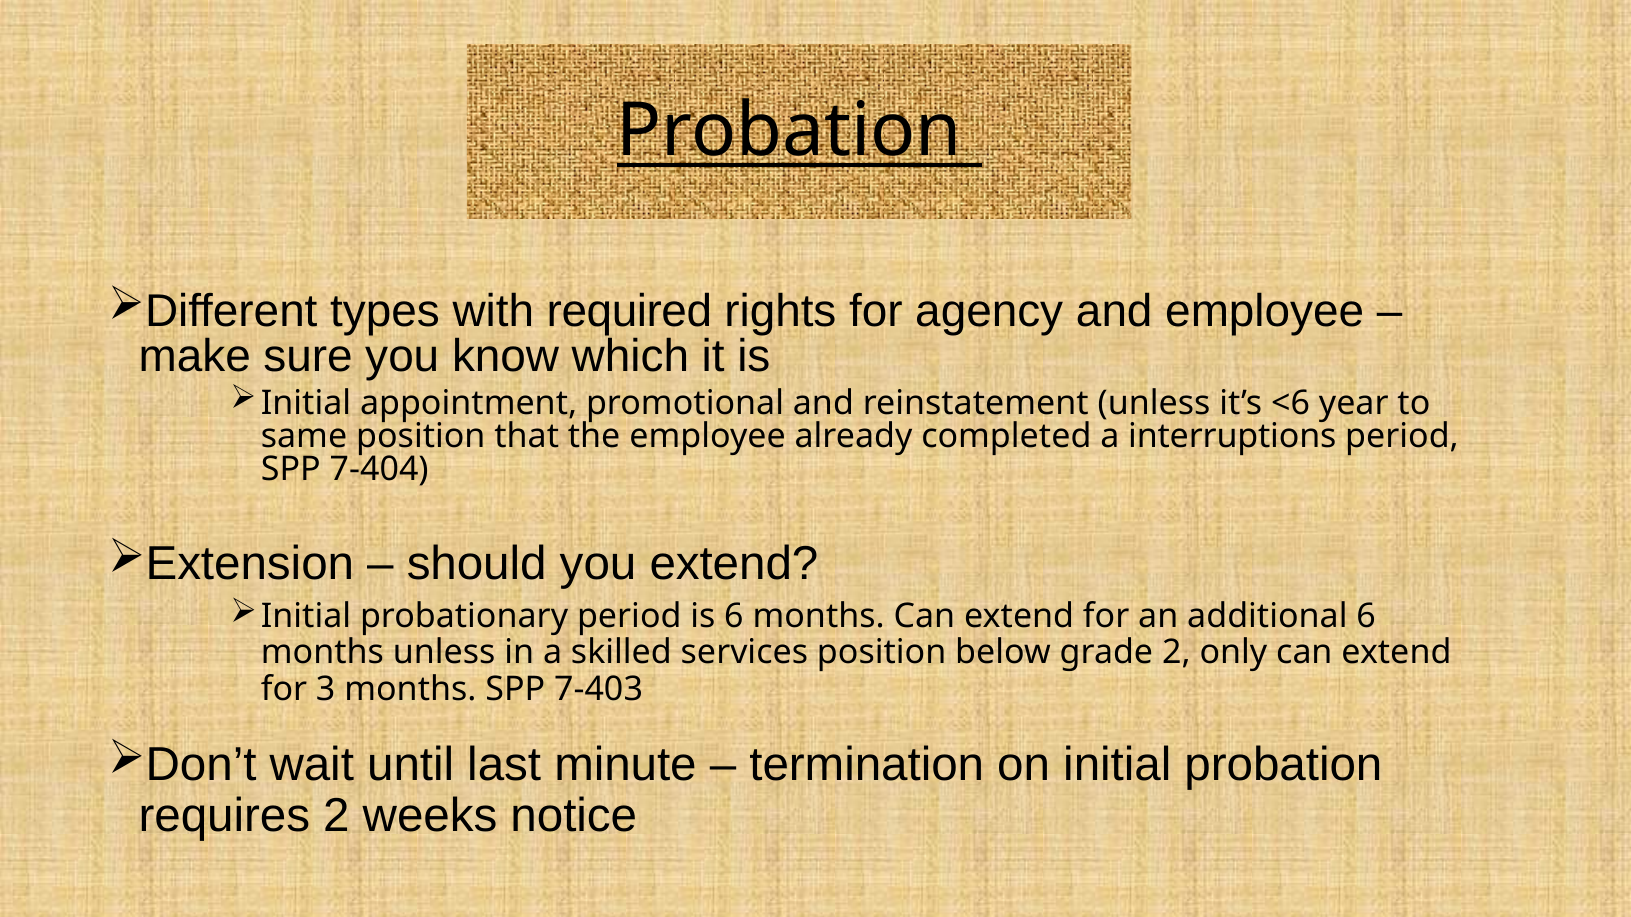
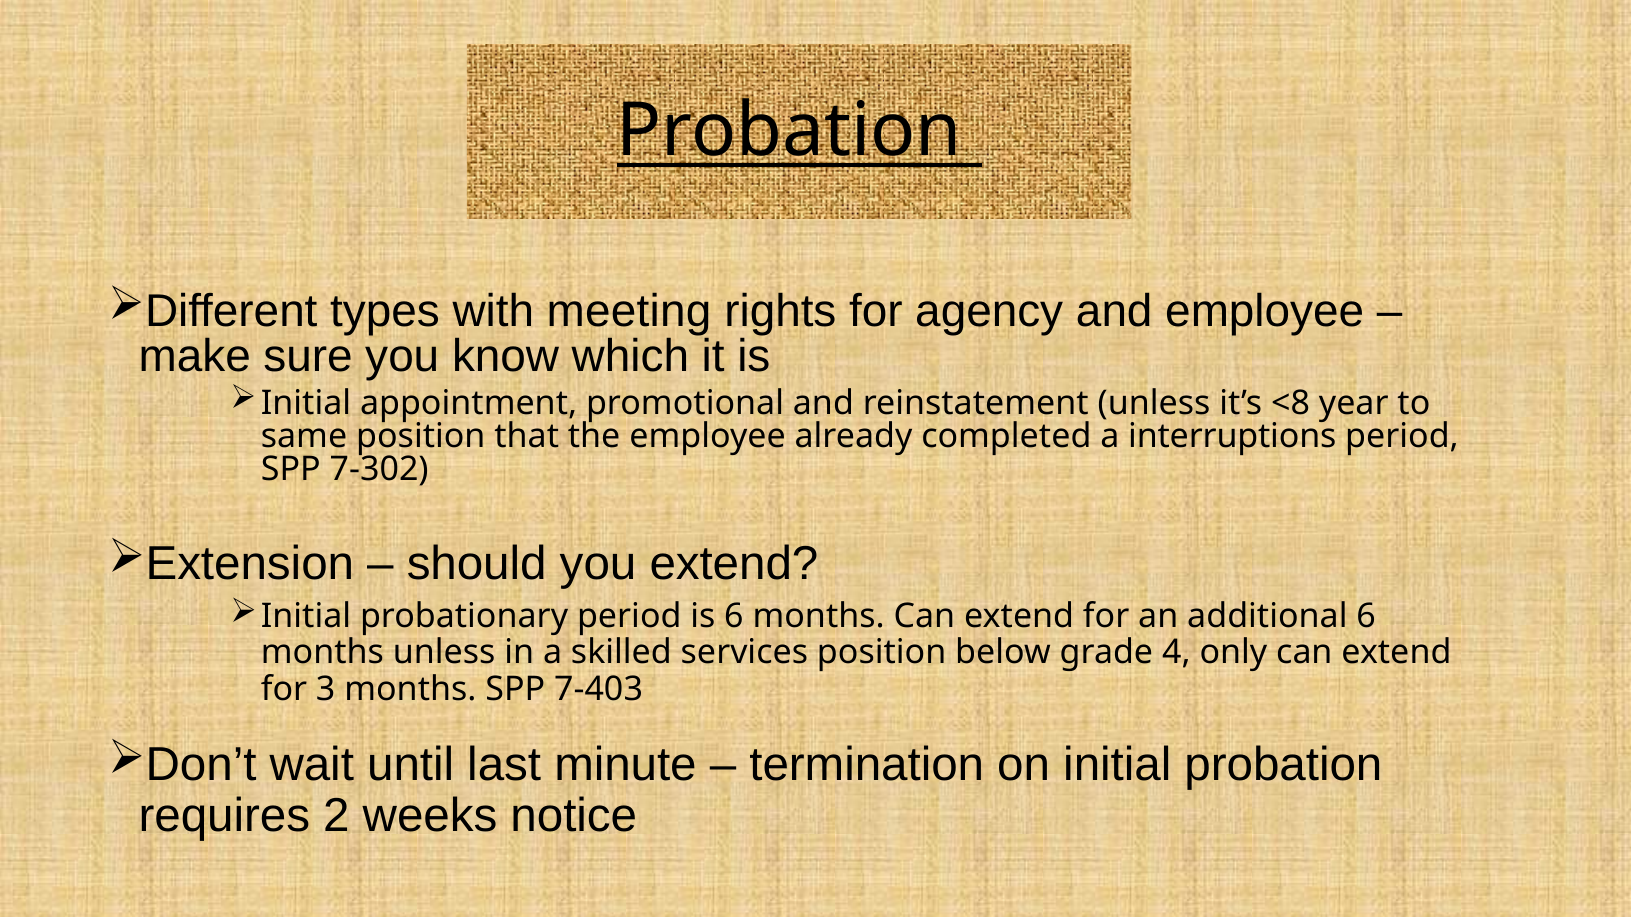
required: required -> meeting (629, 312)
<6: <6 -> <8 (1290, 403)
7-404: 7-404 -> 7-302 (379, 469)
grade 2: 2 -> 4 (1176, 653)
